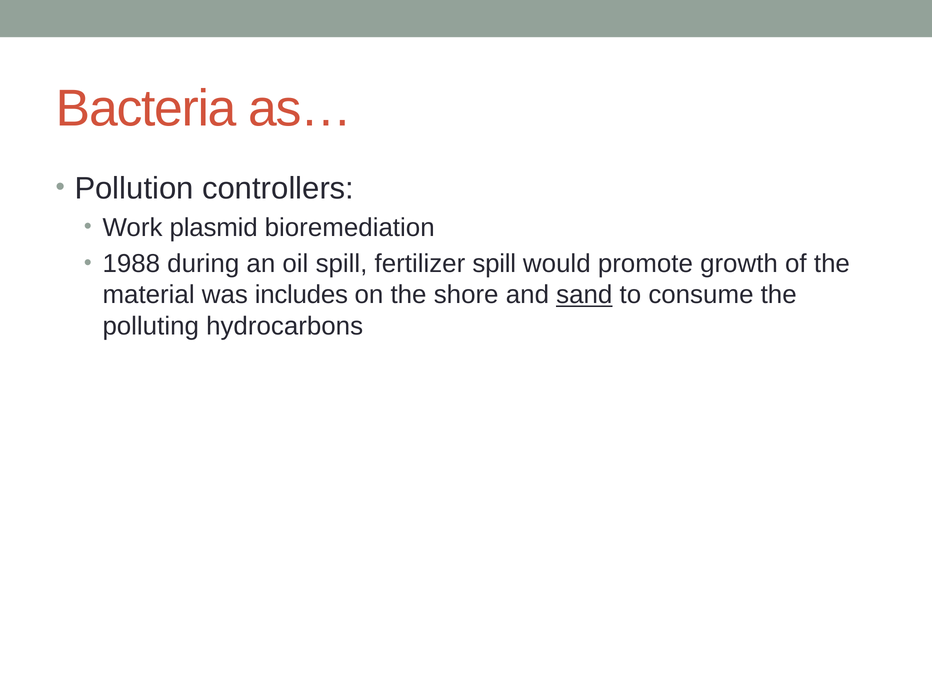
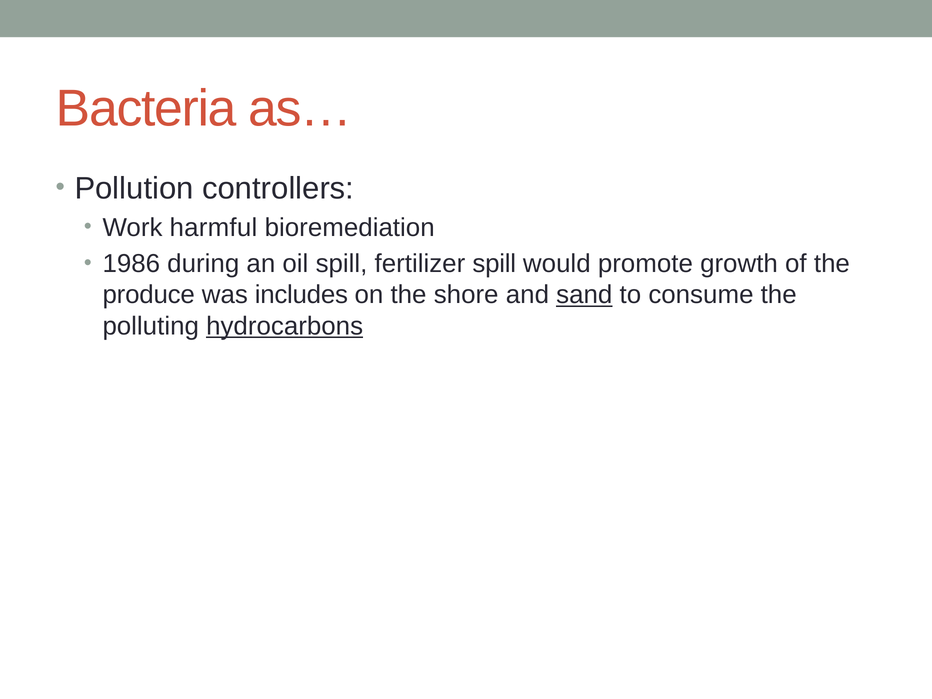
plasmid: plasmid -> harmful (213, 228)
1988: 1988 -> 1986 (131, 264)
material: material -> produce (149, 295)
hydrocarbons underline: none -> present (285, 326)
